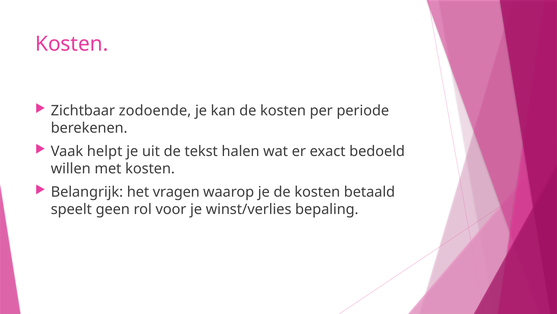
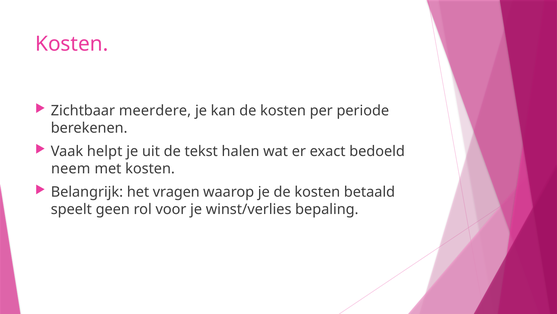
zodoende: zodoende -> meerdere (155, 111)
willen: willen -> neem (71, 168)
